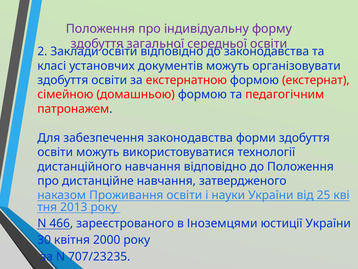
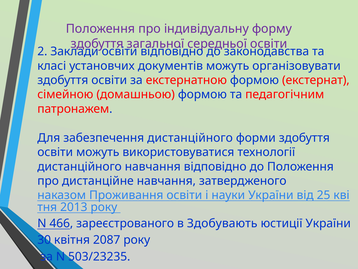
забезпечення законодавства: законодавства -> дистанційного (190, 138)
Іноземцями: Іноземцями -> Здобувають (222, 223)
2000: 2000 -> 2087 (107, 239)
707/23235: 707/23235 -> 503/23235 (99, 256)
